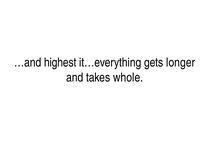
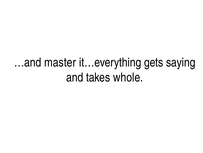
highest: highest -> master (60, 62)
longer: longer -> saying (181, 62)
